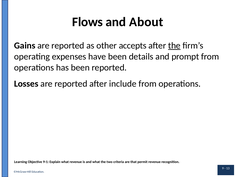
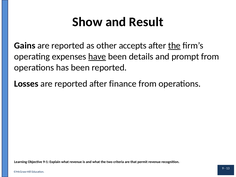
Flows: Flows -> Show (87, 22)
About: About -> Result (146, 22)
have underline: none -> present (97, 57)
include: include -> finance (123, 84)
